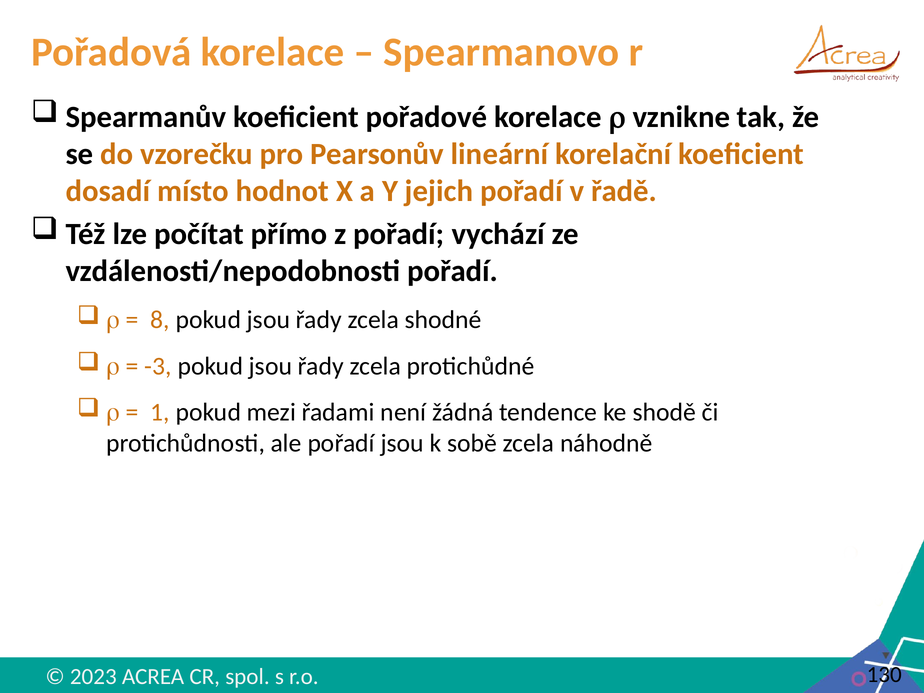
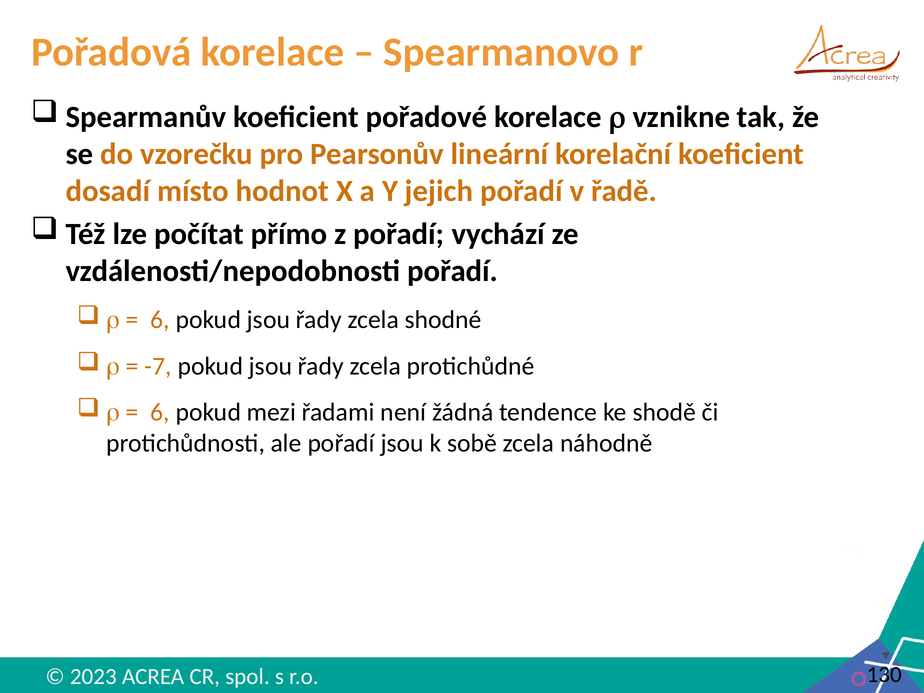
8: 8 -> 6 (160, 320)
-3: -3 -> -7 (158, 366)
1: 1 -> 6 (160, 412)
